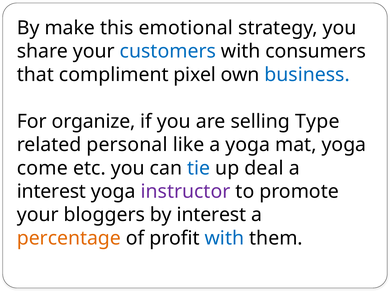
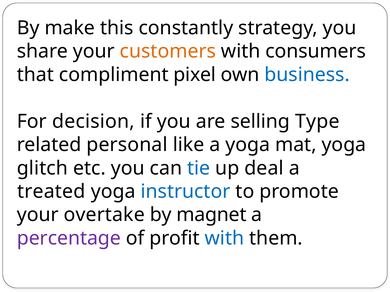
emotional: emotional -> constantly (186, 28)
customers colour: blue -> orange (168, 51)
organize: organize -> decision (93, 122)
come: come -> glitch (42, 168)
interest: interest -> treated (51, 192)
instructor colour: purple -> blue (185, 192)
bloggers: bloggers -> overtake (104, 215)
by interest: interest -> magnet (211, 215)
percentage colour: orange -> purple (69, 239)
